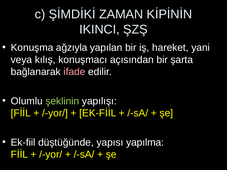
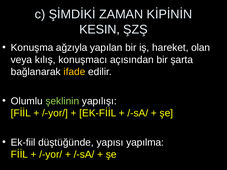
IKINCI: IKINCI -> KESIN (100, 29)
yani: yani -> olan (201, 48)
ifade colour: pink -> yellow (74, 72)
